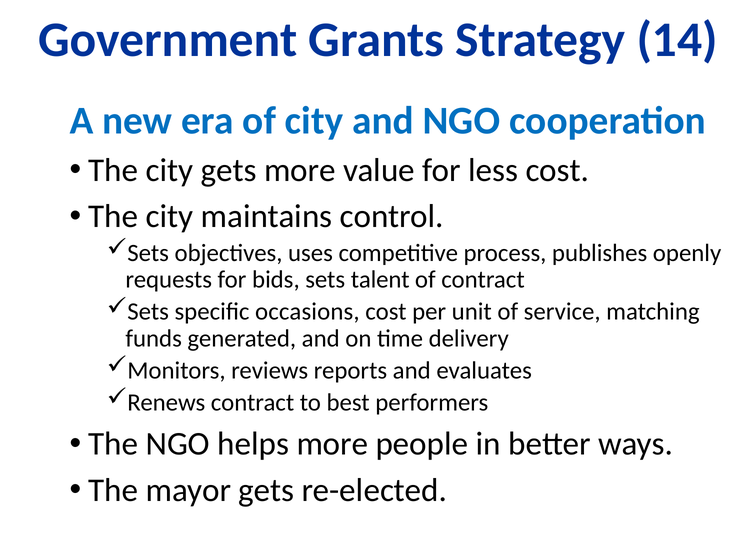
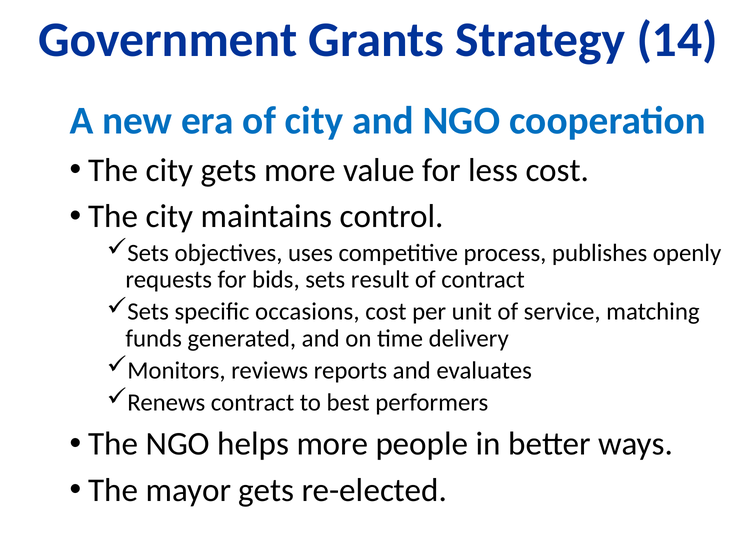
talent: talent -> result (380, 280)
